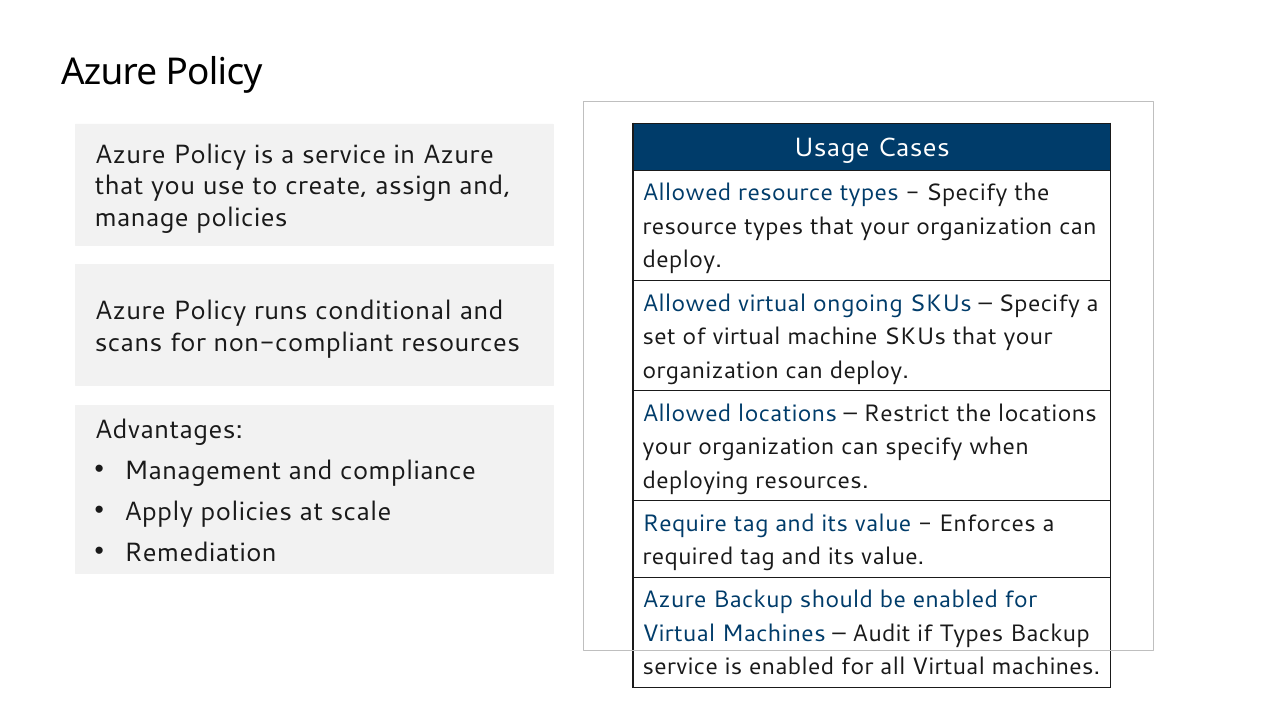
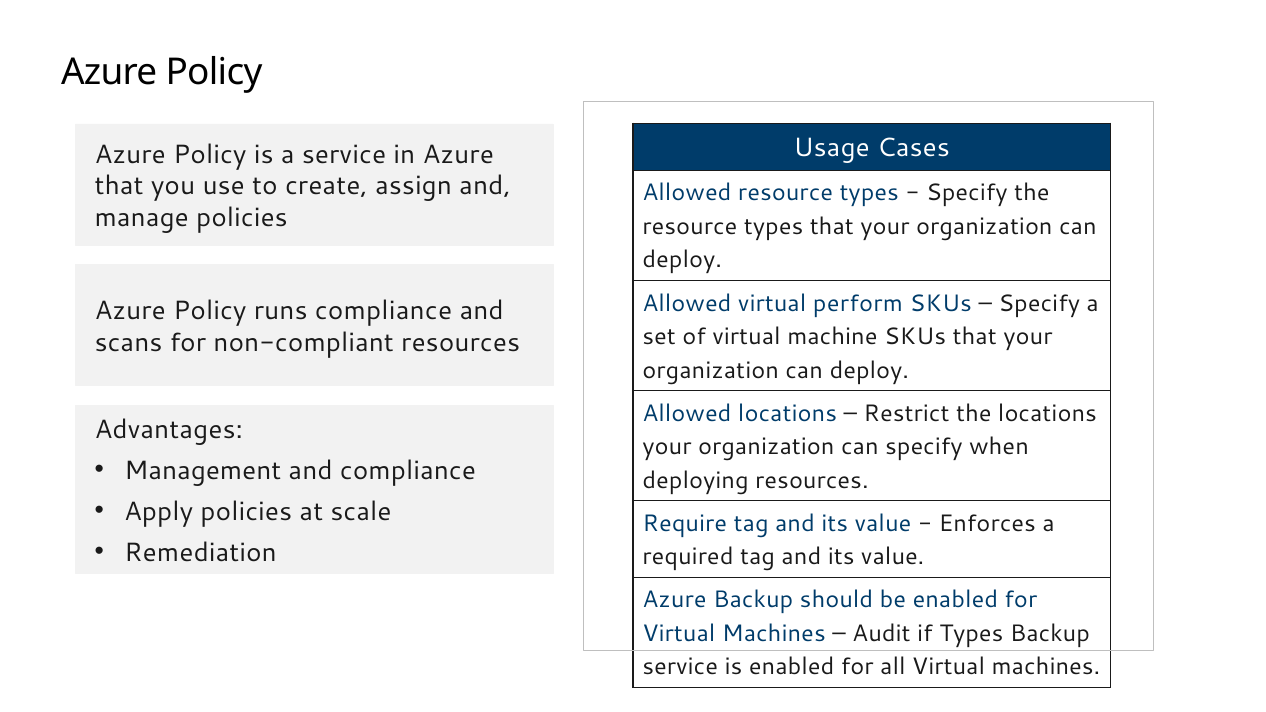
ongoing: ongoing -> perform (858, 303)
runs conditional: conditional -> compliance (384, 311)
